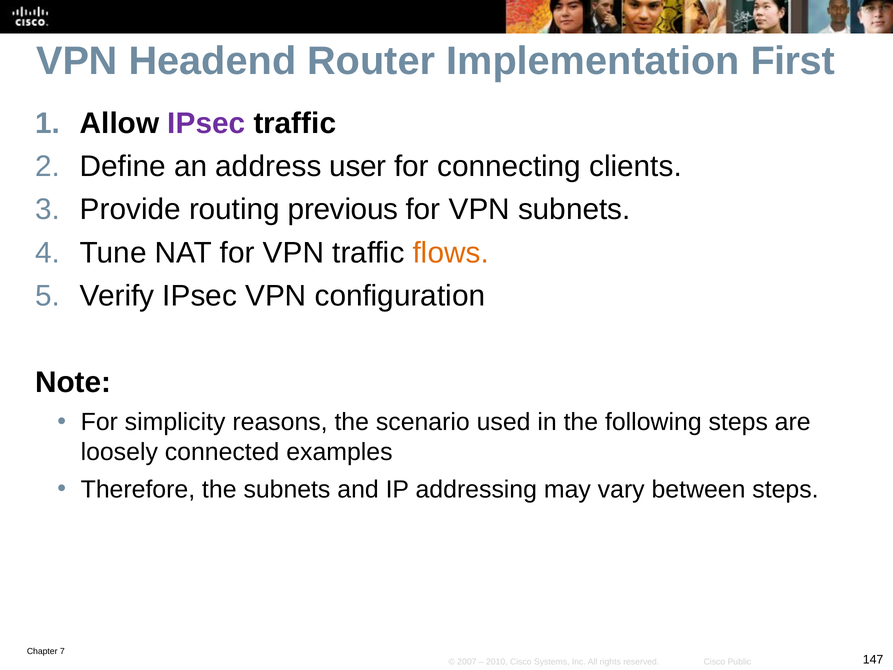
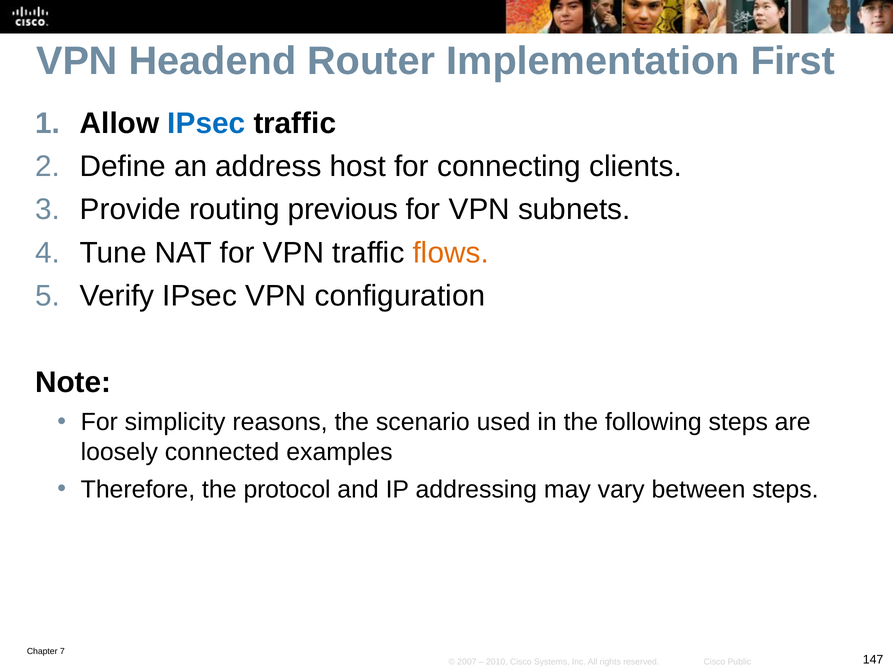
IPsec colour: purple -> blue (206, 123)
user: user -> host (358, 166)
the subnets: subnets -> protocol (287, 489)
